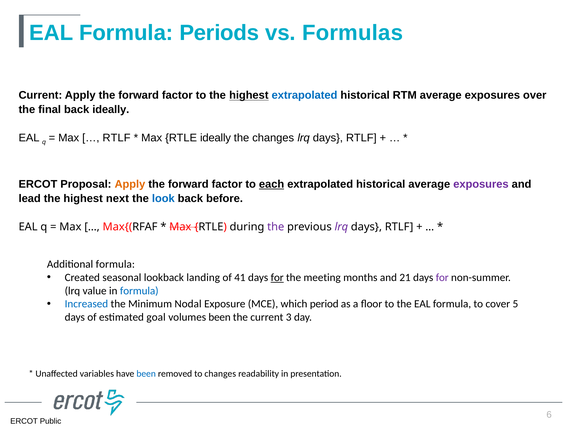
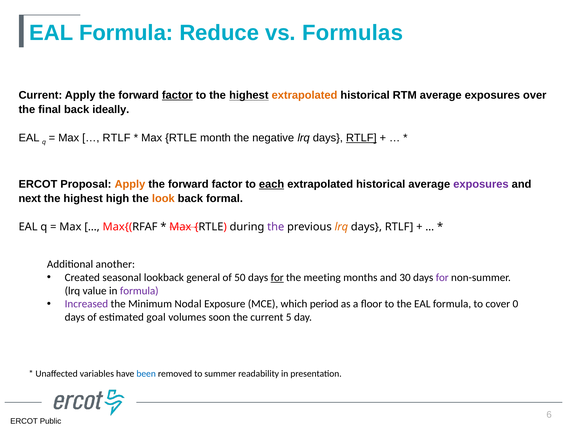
Periods: Periods -> Reduce (219, 33)
factor underline: none -> present (177, 95)
extrapolated colour: blue -> orange (304, 95)
RTLE ideally: ideally -> month (215, 138)
the changes: changes -> negative (273, 138)
RTLF underline: none -> present (361, 138)
lead: lead -> next (30, 198)
next: next -> high (118, 198)
look colour: blue -> orange (163, 198)
before: before -> formal (224, 198)
lrq colour: purple -> orange (341, 227)
Additional formula: formula -> another (115, 264)
landing: landing -> general (203, 277)
41: 41 -> 50 (240, 277)
21: 21 -> 30 (405, 277)
formula colour: blue -> purple (139, 291)
Increased colour: blue -> purple (86, 304)
5: 5 -> 0 (515, 304)
volumes been: been -> soon (219, 317)
3: 3 -> 5 (289, 317)
to changes: changes -> summer (220, 374)
